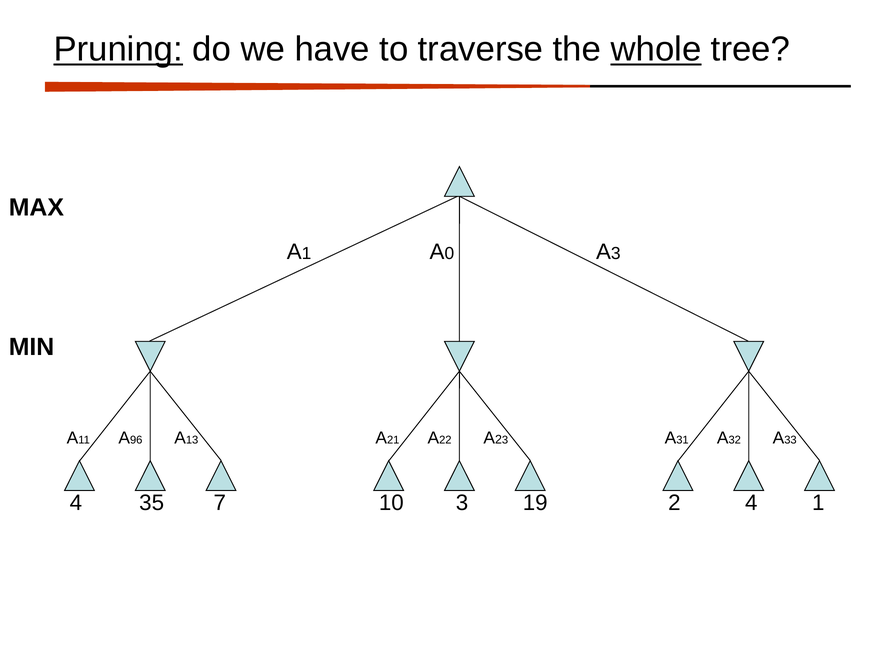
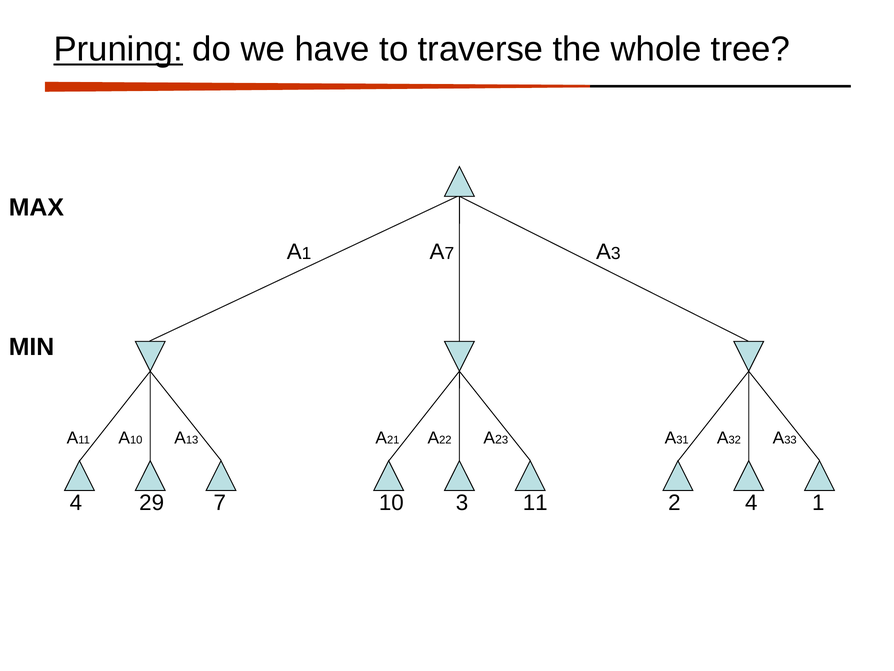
whole underline: present -> none (656, 49)
0: 0 -> 7 (449, 253)
96: 96 -> 10 (136, 440)
35: 35 -> 29 (152, 502)
3 19: 19 -> 11 (535, 502)
